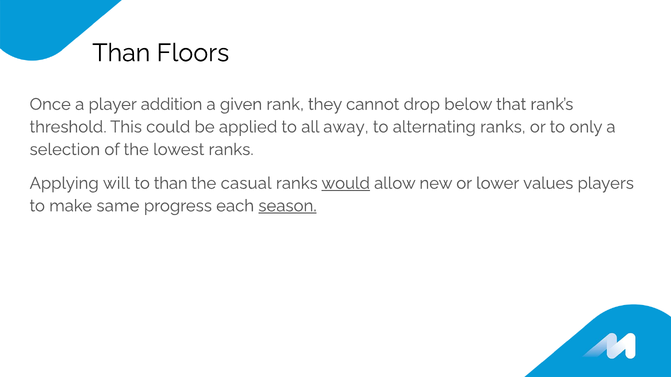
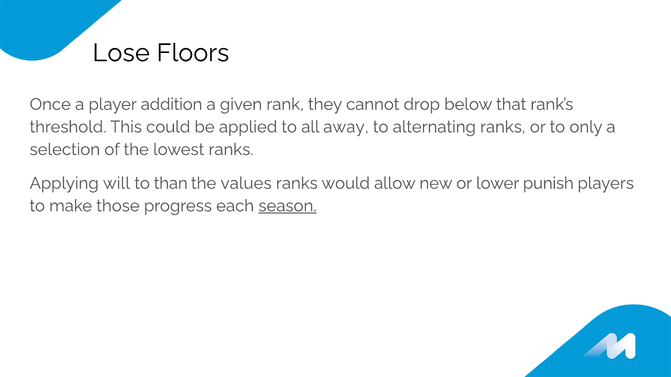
Than: Than -> Lose (121, 53)
casual: casual -> values (246, 183)
would underline: present -> none (346, 183)
values: values -> punish (548, 183)
same: same -> those (118, 206)
